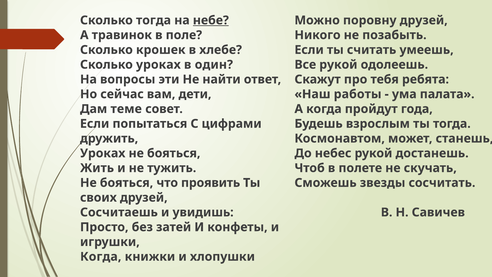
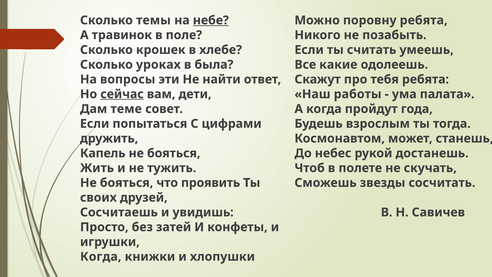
Сколько тогда: тогда -> темы (153, 20)
поровну друзей: друзей -> ребята (424, 20)
один: один -> была (214, 65)
Все рукой: рукой -> какие (338, 65)
сейчас underline: none -> present (122, 94)
Уроках: Уроках -> Капель (103, 153)
